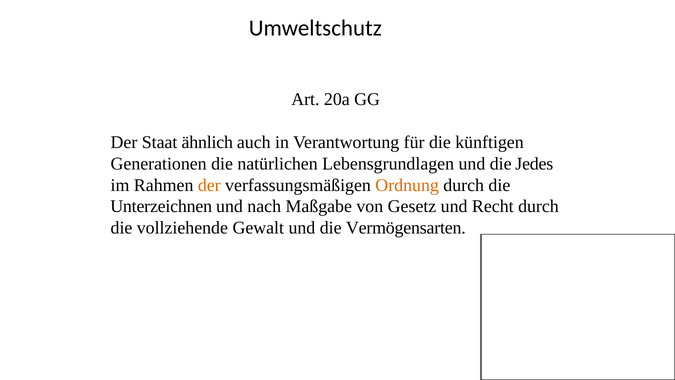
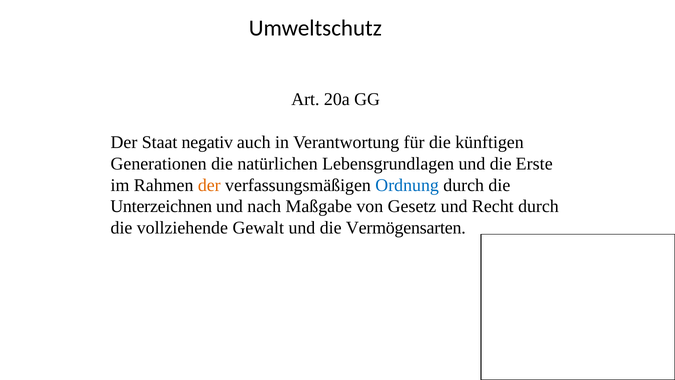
ähnlich: ähnlich -> negativ (207, 142)
Jedes: Jedes -> Erste (534, 164)
Ordnung colour: orange -> blue (407, 185)
